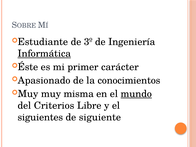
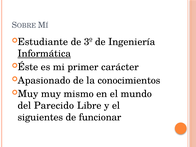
misma: misma -> mismo (79, 94)
mundo underline: present -> none (136, 94)
Criterios: Criterios -> Parecido (54, 106)
siguiente: siguiente -> funcionar (100, 117)
